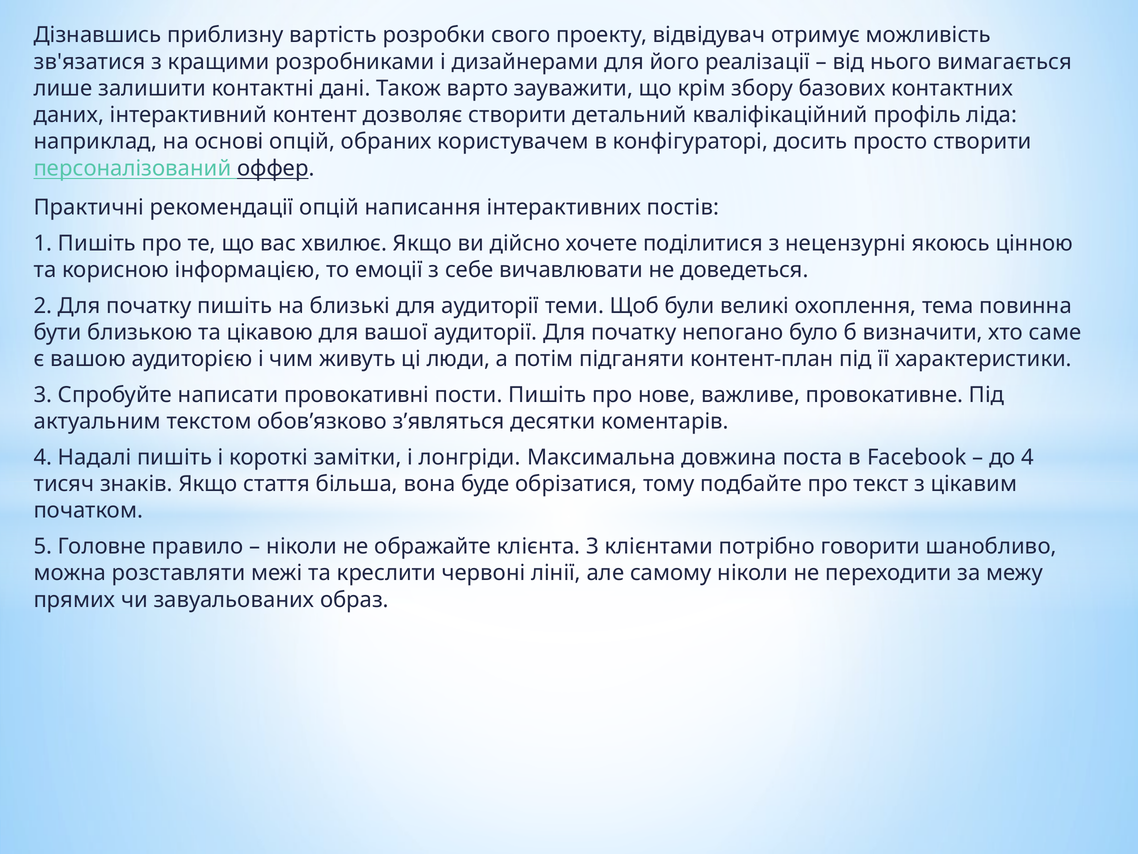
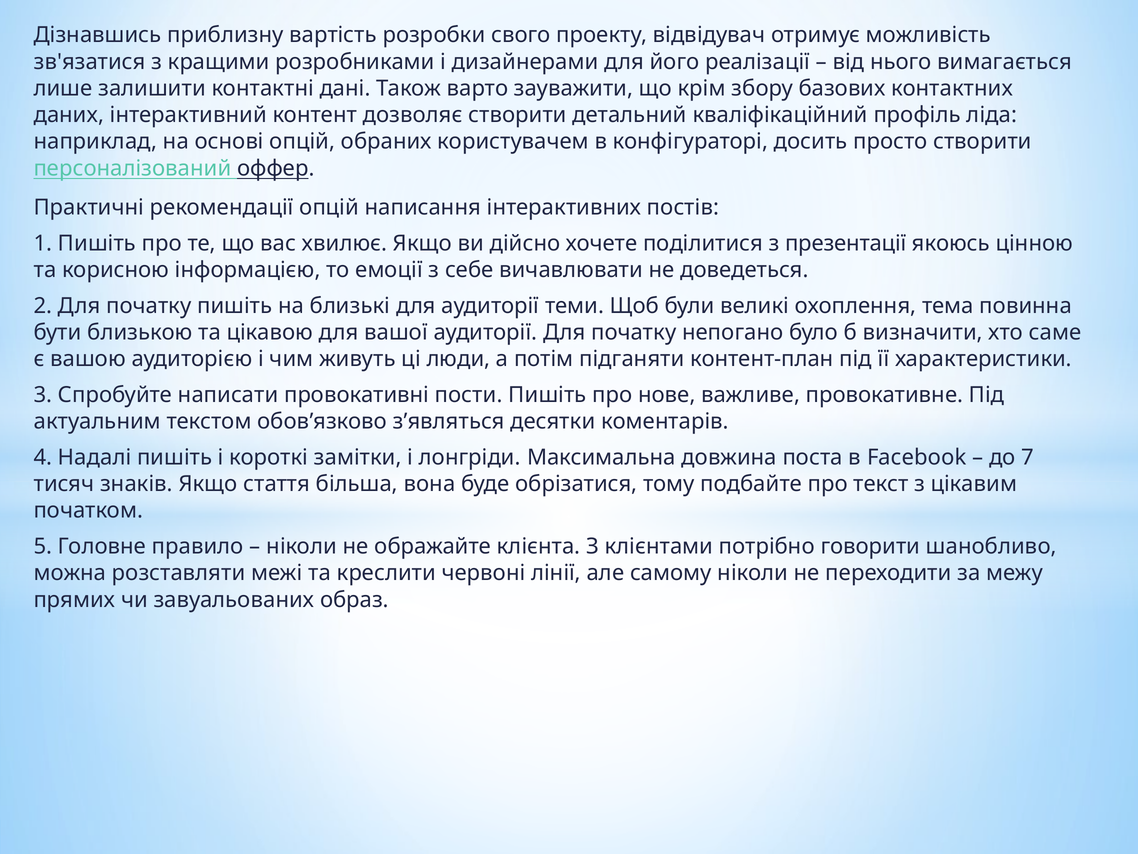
нецензурні: нецензурні -> презентації (846, 243)
до 4: 4 -> 7 (1028, 457)
